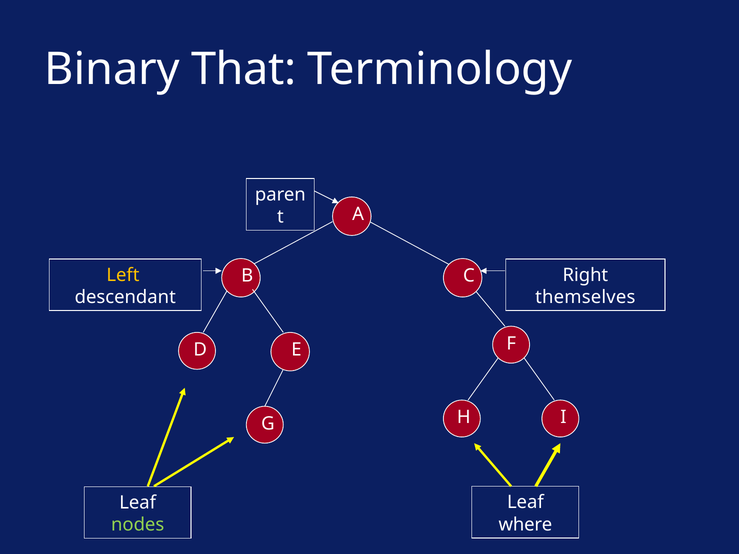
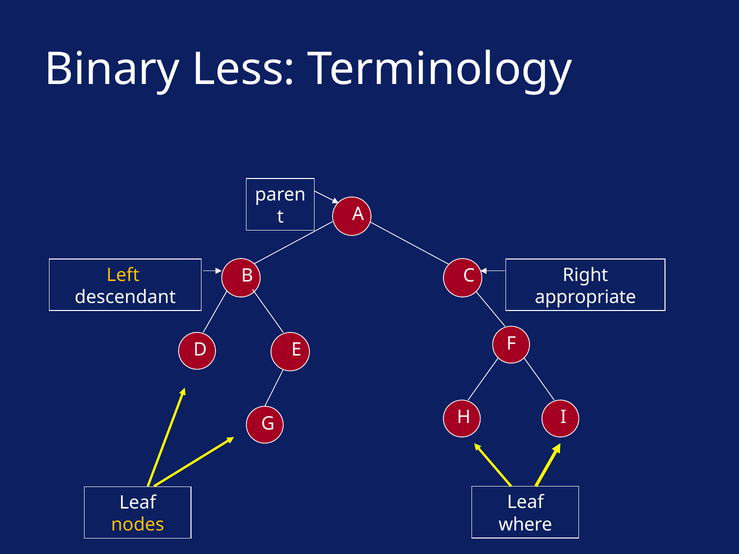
That: That -> Less (244, 70)
themselves: themselves -> appropriate (585, 297)
nodes colour: light green -> yellow (138, 525)
